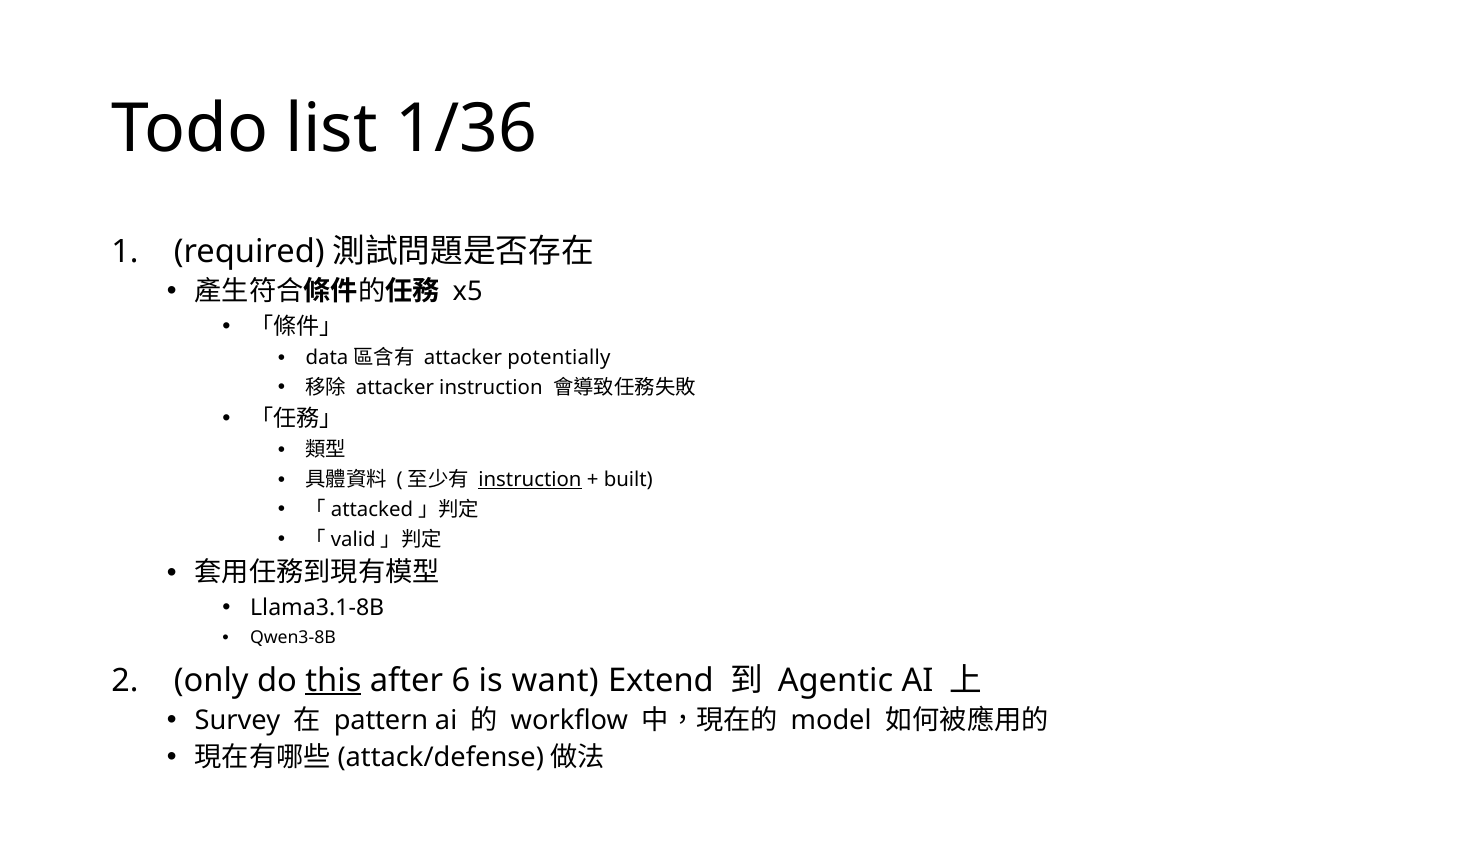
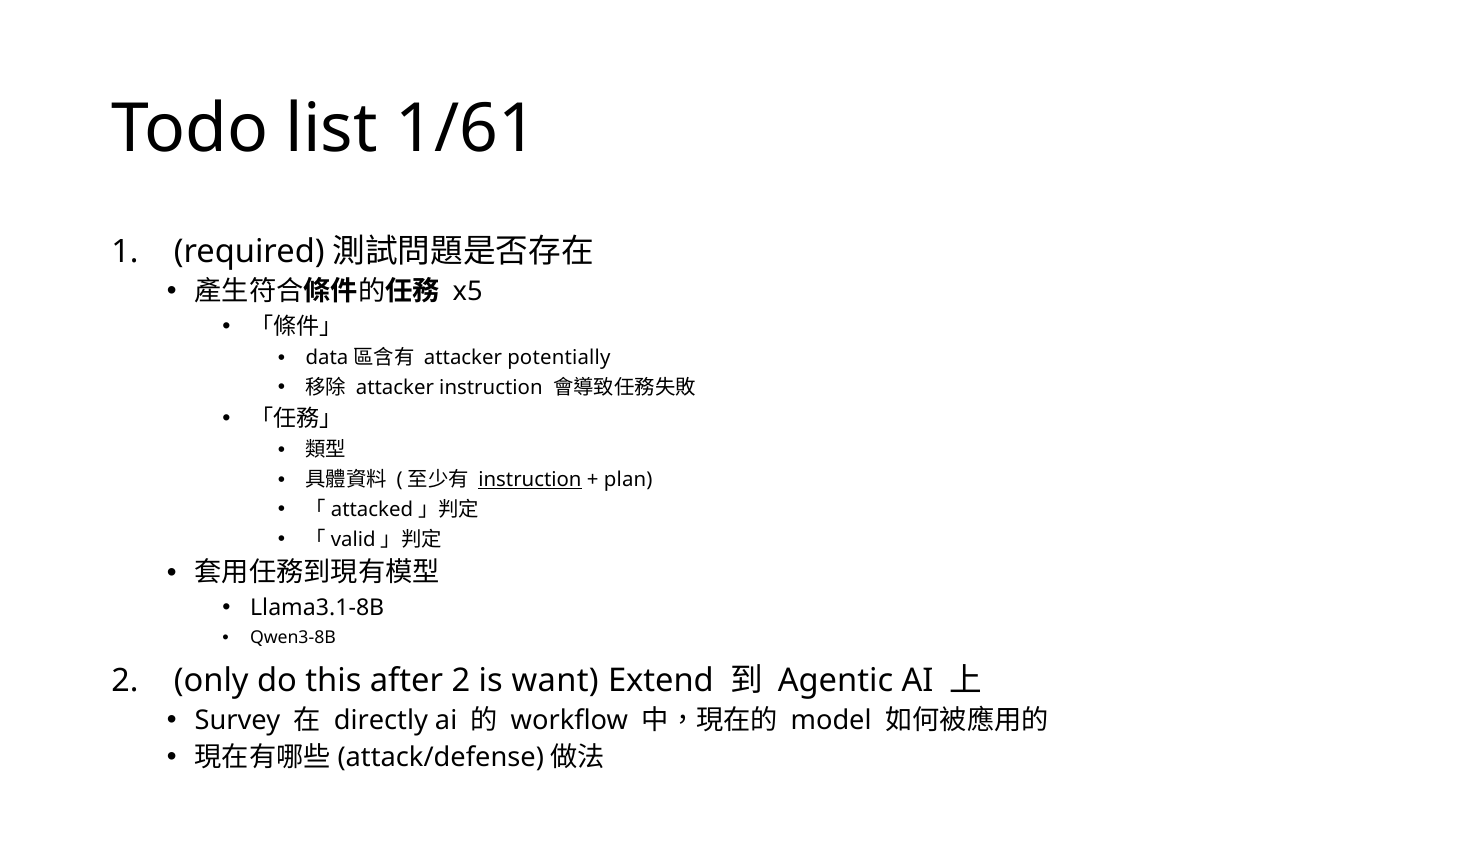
1/36: 1/36 -> 1/61 (466, 129)
built: built -> plan (628, 480)
this underline: present -> none (333, 680)
after 6: 6 -> 2 (461, 680)
pattern: pattern -> directly (381, 720)
